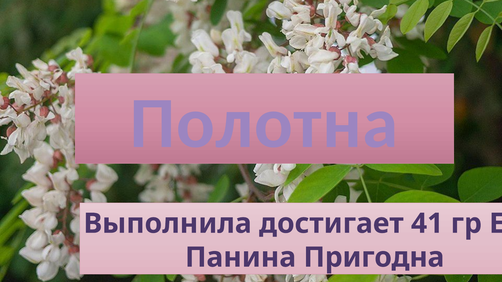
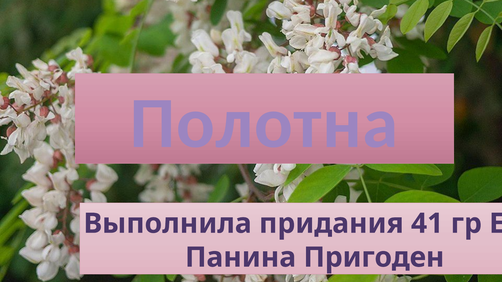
достигает: достигает -> придания (331, 224)
Пригодна: Пригодна -> Пригоден (374, 258)
